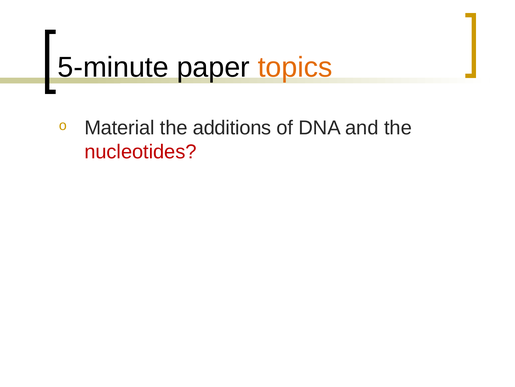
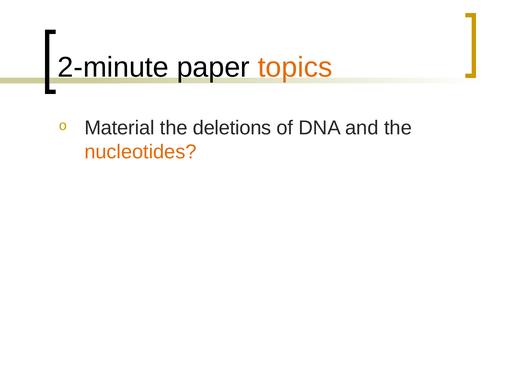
5-minute: 5-minute -> 2-minute (113, 67)
additions: additions -> deletions (232, 128)
nucleotides colour: red -> orange (140, 152)
